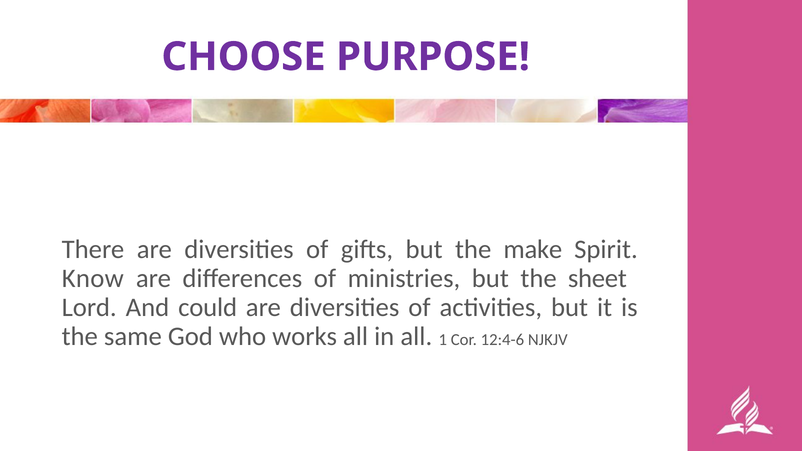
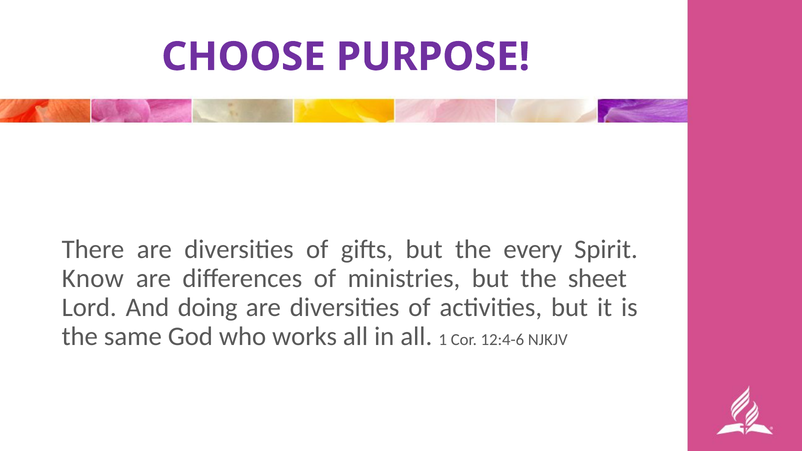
make: make -> every (533, 250)
could: could -> doing (208, 307)
